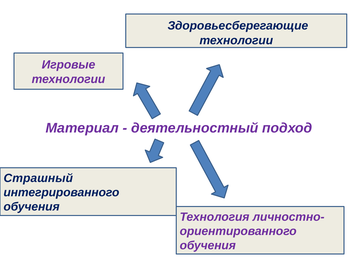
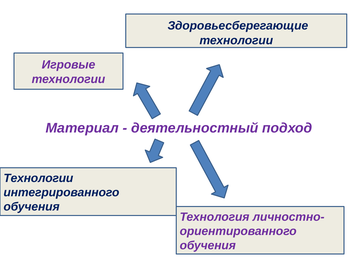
Страшный: Страшный -> Технологии (38, 179)
